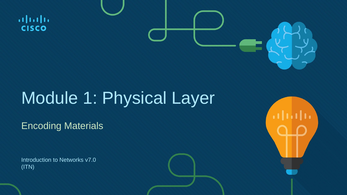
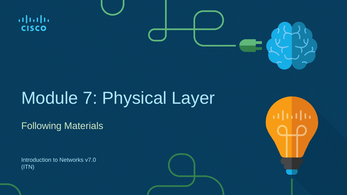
1: 1 -> 7 (90, 98)
Encoding: Encoding -> Following (41, 126)
